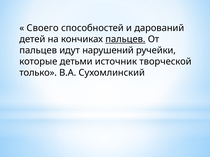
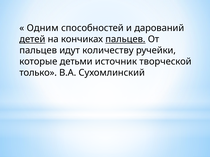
Своего: Своего -> Одним (43, 28)
детей underline: none -> present (32, 39)
нарушений: нарушений -> количеству (108, 51)
